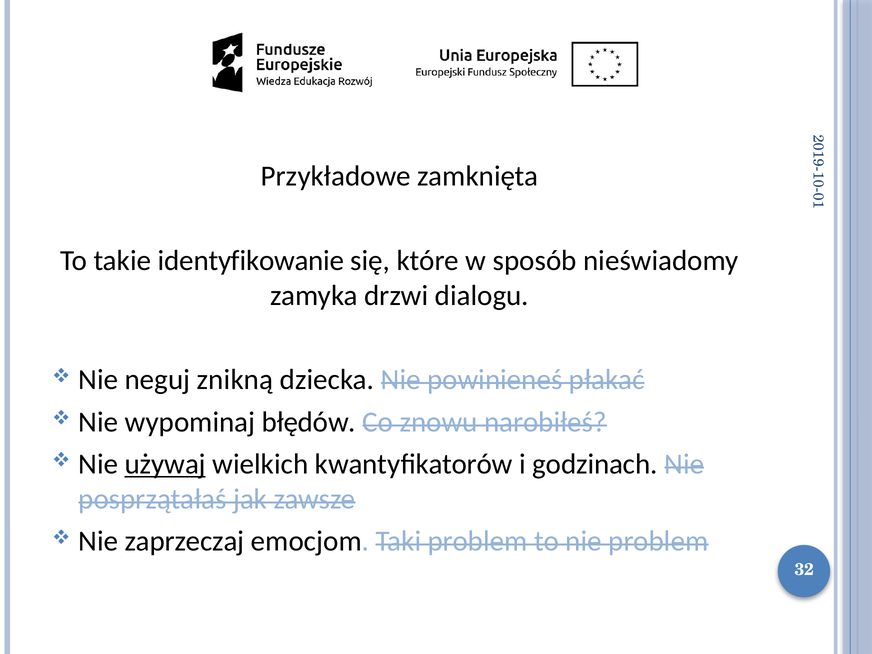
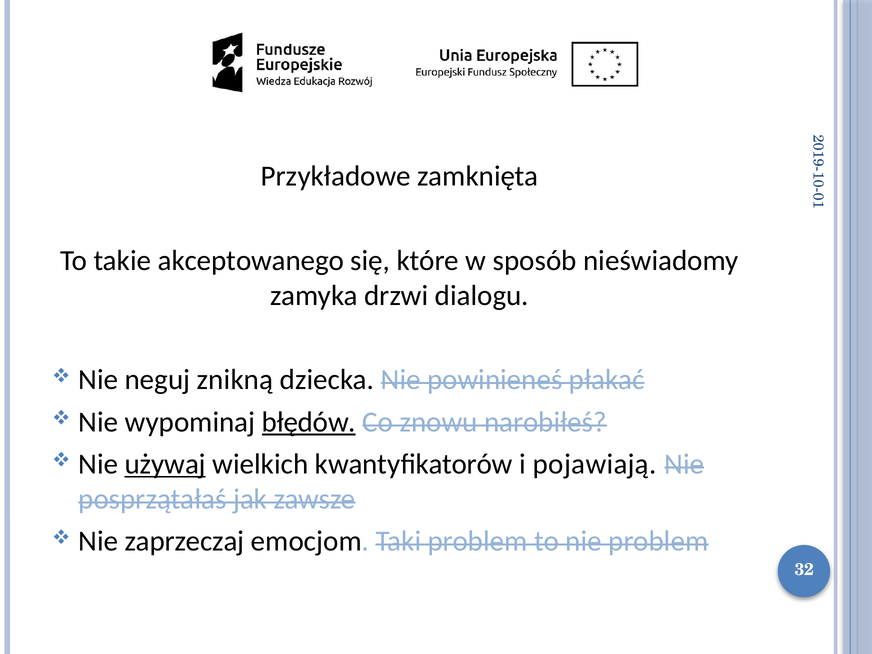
identyfikowanie: identyfikowanie -> akceptowanego (251, 261)
błędów underline: none -> present (309, 422)
godzinach: godzinach -> pojawiają (595, 464)
